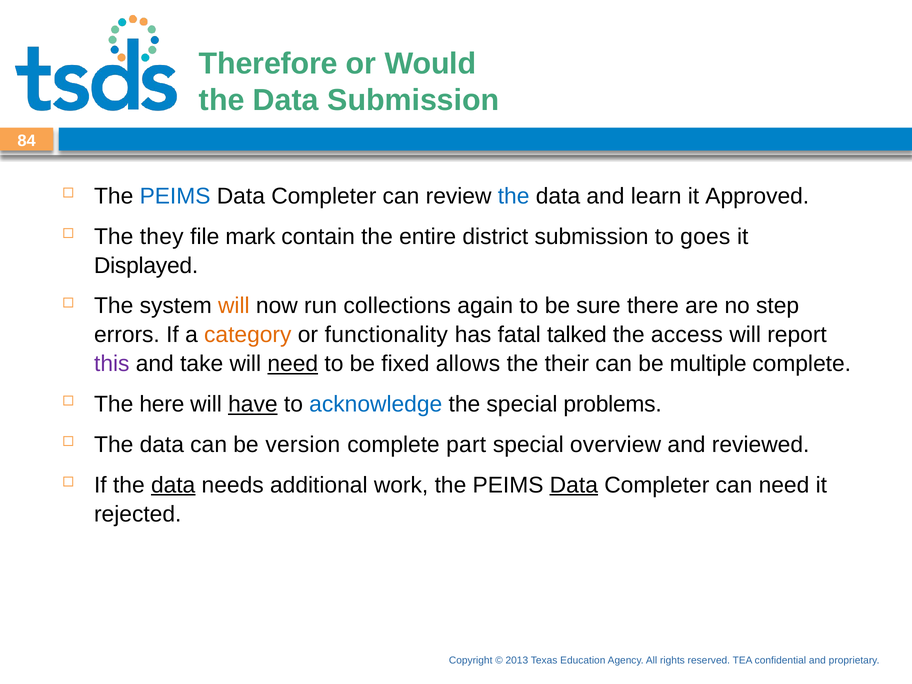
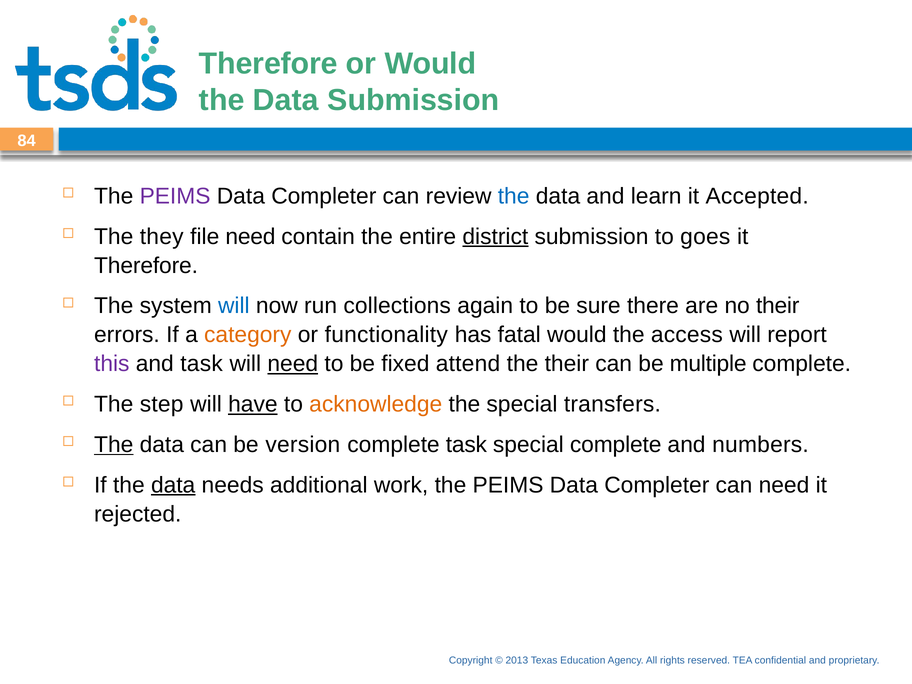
PEIMS colour: blue -> purple (175, 196)
Approved: Approved -> Accepted (757, 196)
file mark: mark -> need (250, 237)
district underline: none -> present (495, 237)
Displayed: Displayed -> Therefore (146, 266)
will colour: orange -> blue (234, 306)
no step: step -> their (778, 306)
fatal talked: talked -> would (577, 335)
and take: take -> task (202, 364)
allows: allows -> attend (468, 364)
here: here -> step (162, 404)
acknowledge colour: blue -> orange (376, 404)
problems: problems -> transfers (612, 404)
The underline: none -> present (114, 445)
complete part: part -> task (466, 445)
special overview: overview -> complete (616, 445)
reviewed: reviewed -> numbers (761, 445)
Data underline: present -> none (574, 485)
